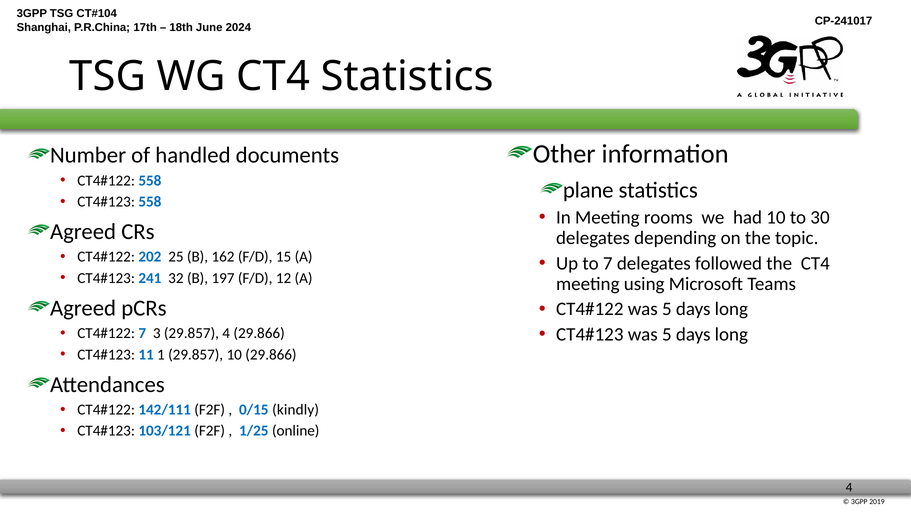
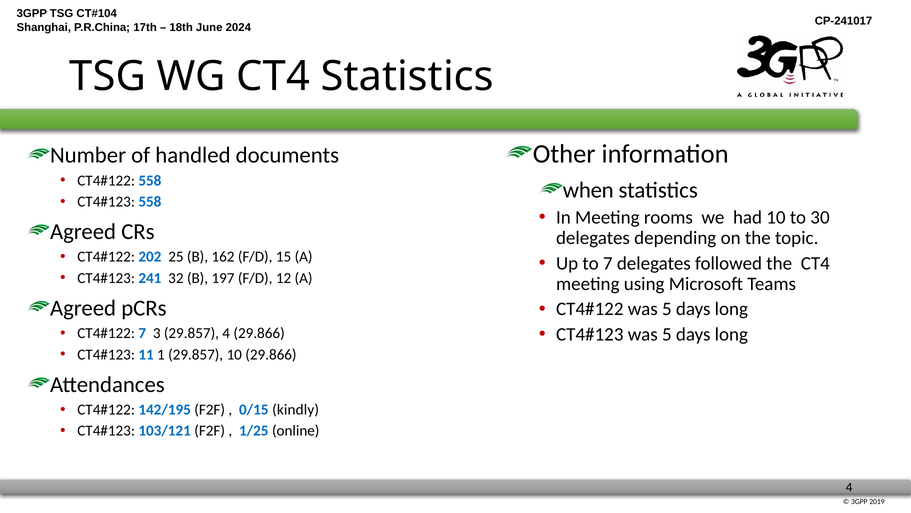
plane: plane -> when (588, 190)
142/111: 142/111 -> 142/195 (165, 409)
